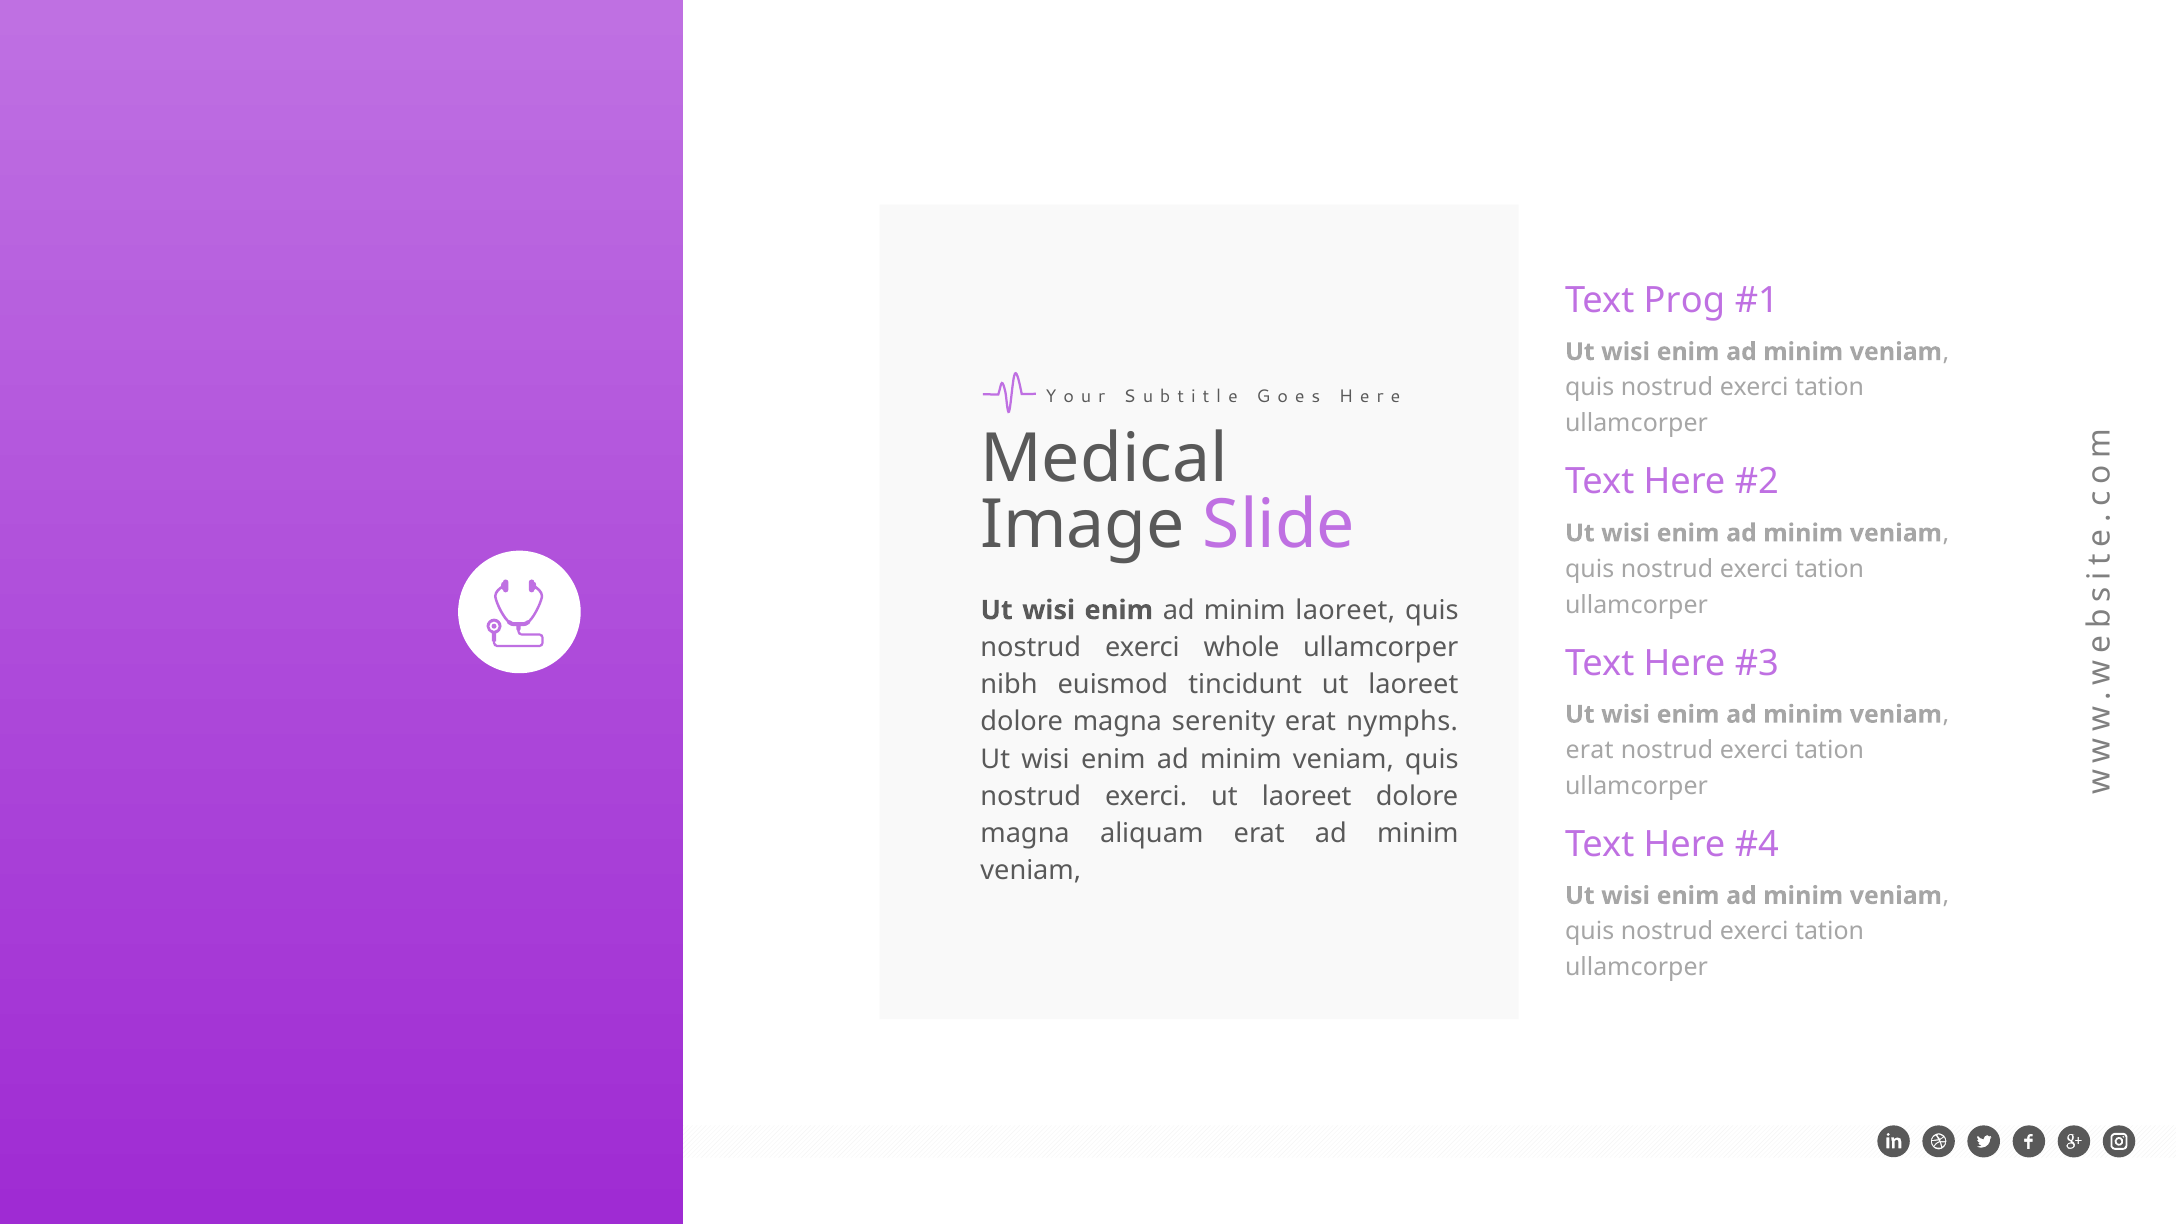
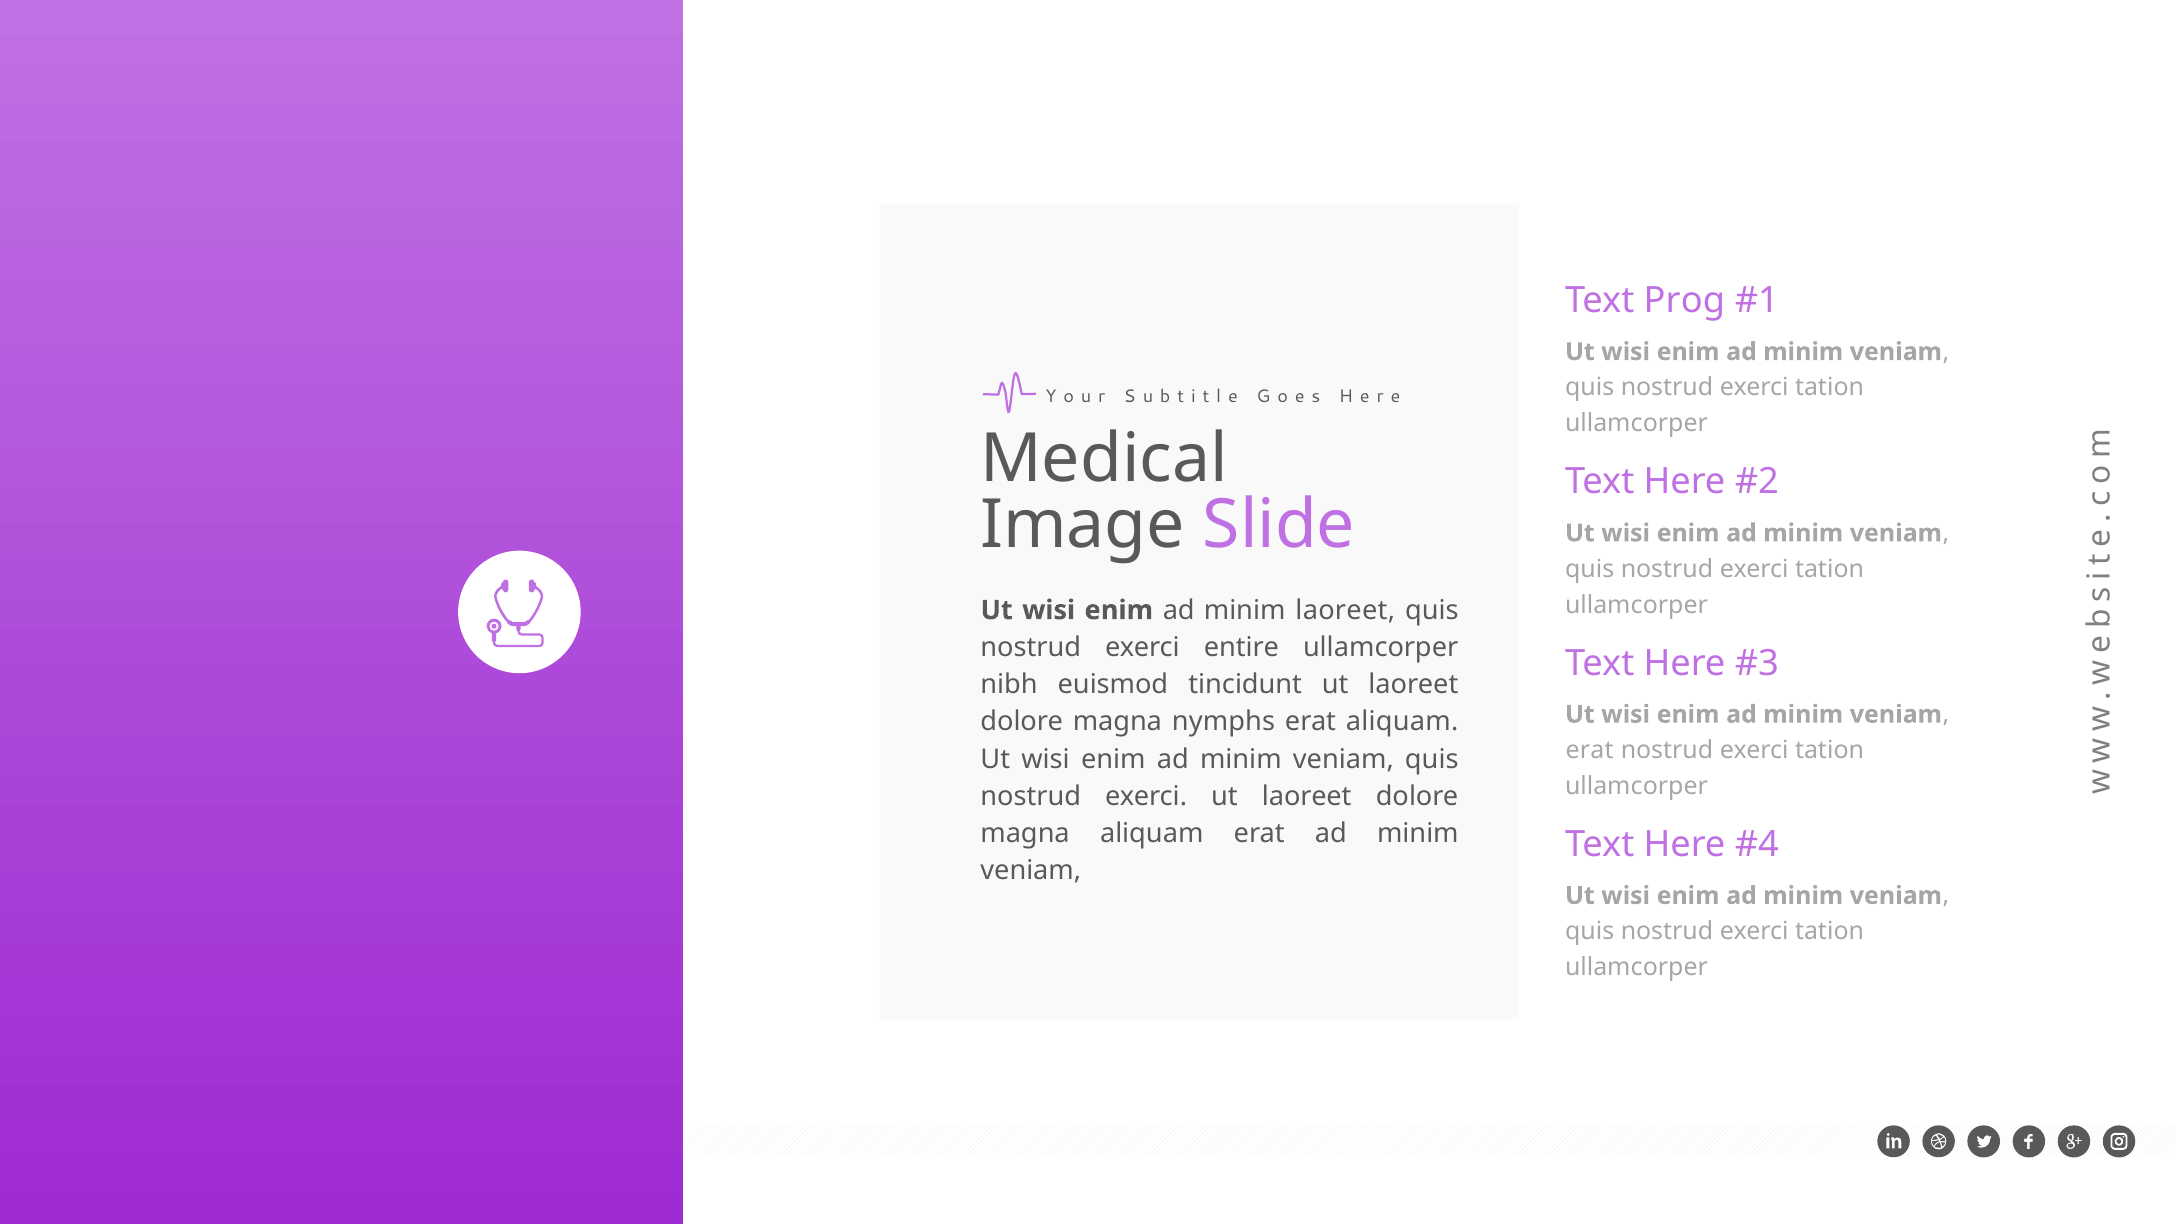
whole: whole -> entire (1241, 647)
serenity: serenity -> nymphs (1224, 722)
erat nymphs: nymphs -> aliquam (1402, 722)
